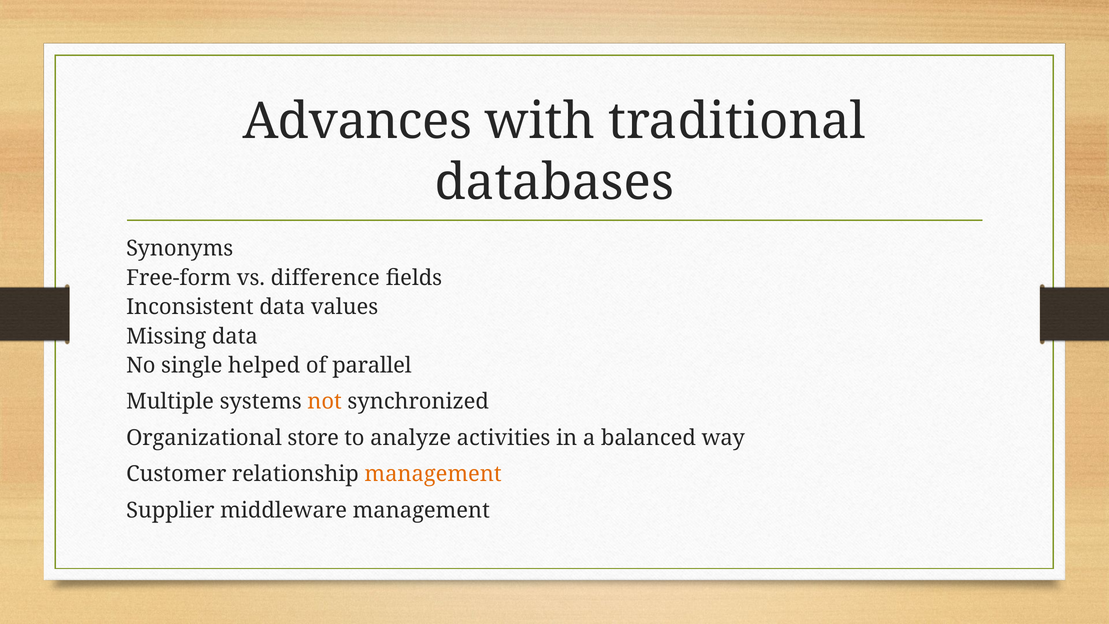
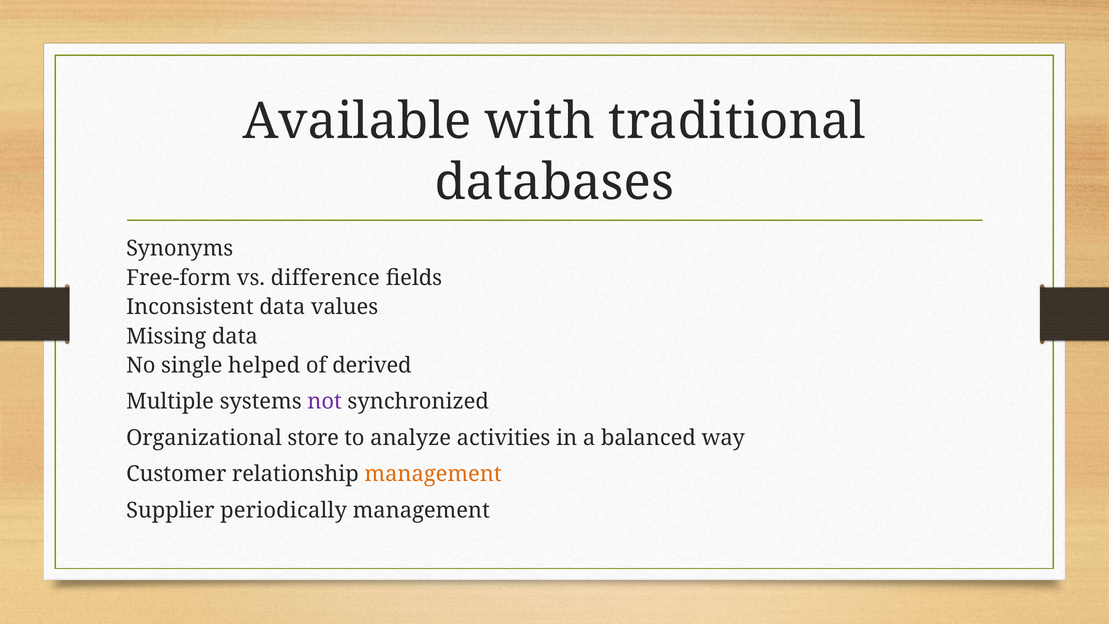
Advances: Advances -> Available (357, 122)
parallel: parallel -> derived (372, 365)
not colour: orange -> purple (325, 402)
middleware: middleware -> periodically (284, 510)
